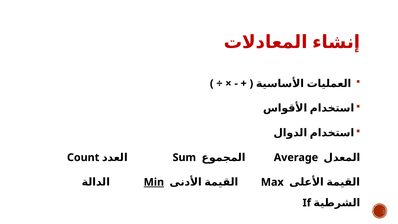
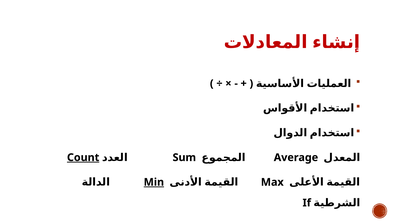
Count underline: none -> present (83, 157)
